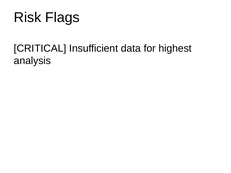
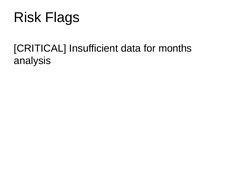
highest: highest -> months (175, 48)
